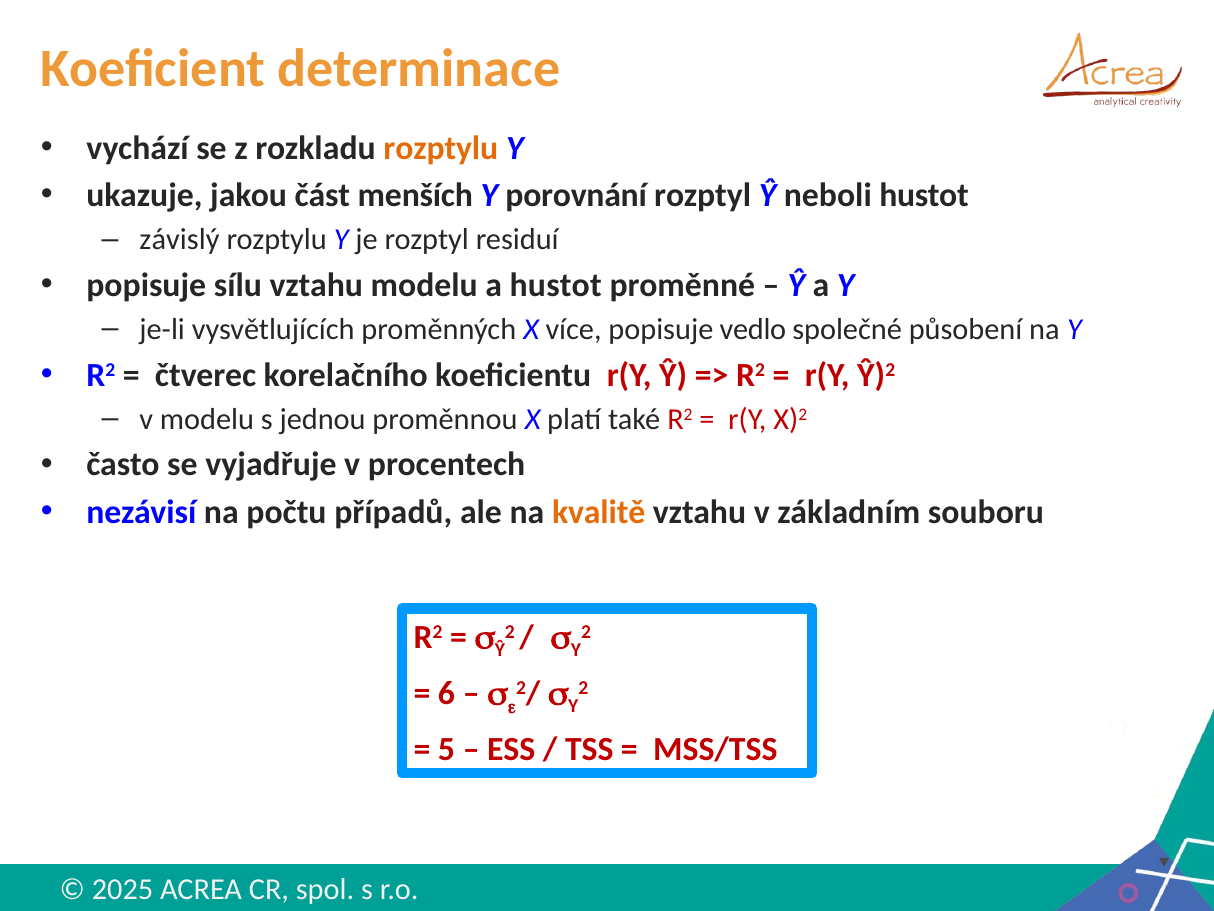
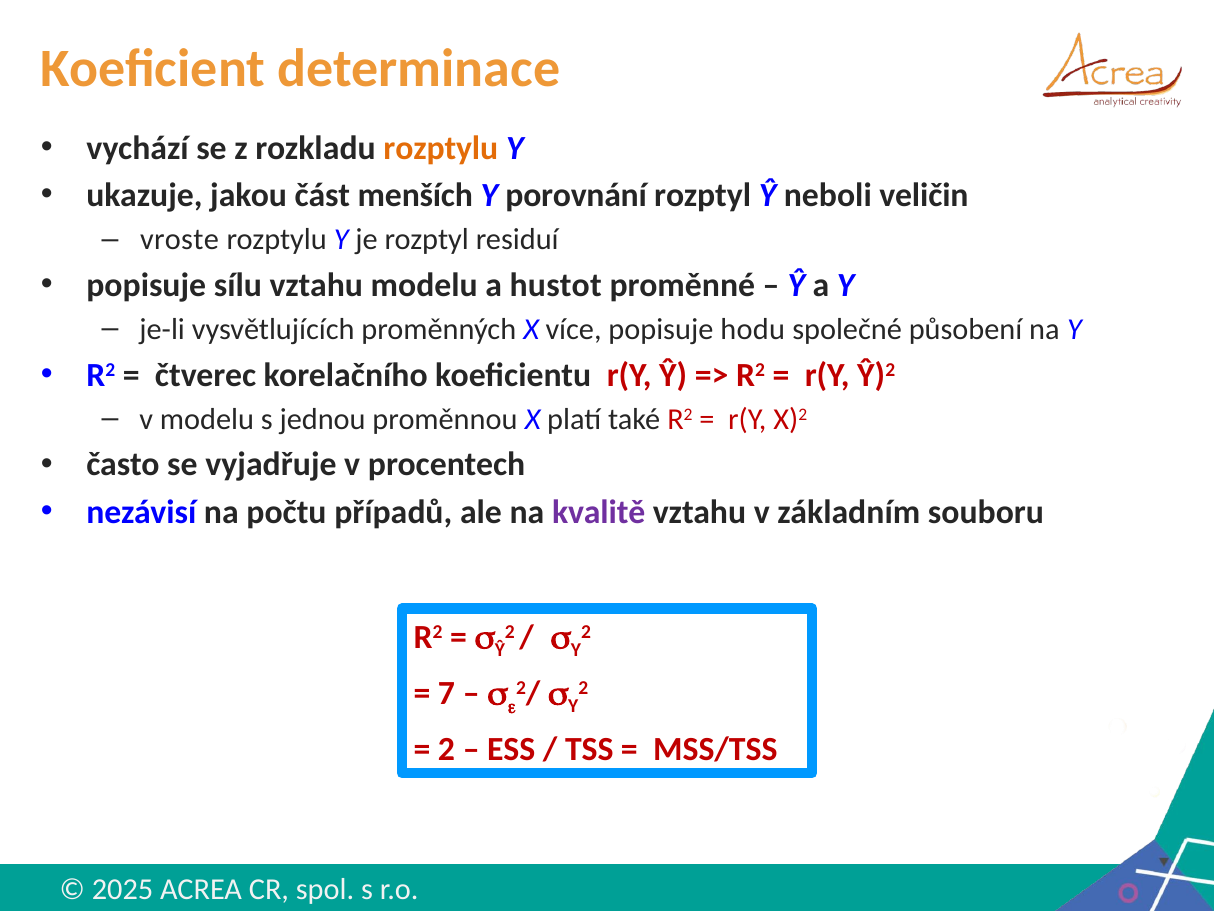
neboli hustot: hustot -> veličin (924, 195)
závislý: závislý -> vroste (179, 240)
vedlo: vedlo -> hodu (753, 329)
kvalitě colour: orange -> purple (599, 512)
6: 6 -> 7 (447, 693)
5: 5 -> 2 (447, 749)
